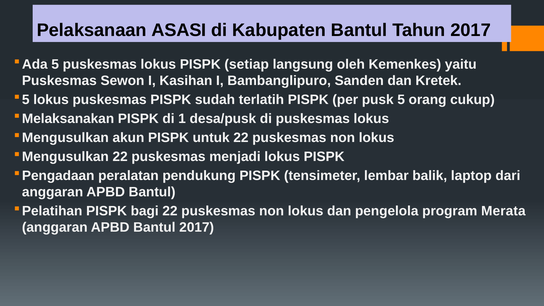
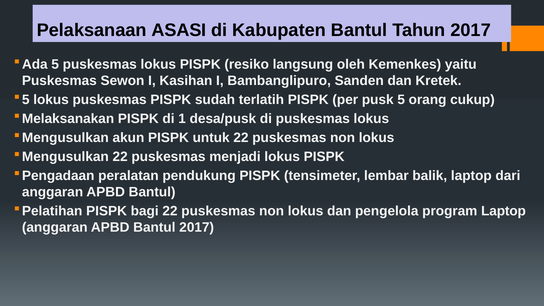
setiap: setiap -> resiko (247, 64)
program Merata: Merata -> Laptop (503, 211)
